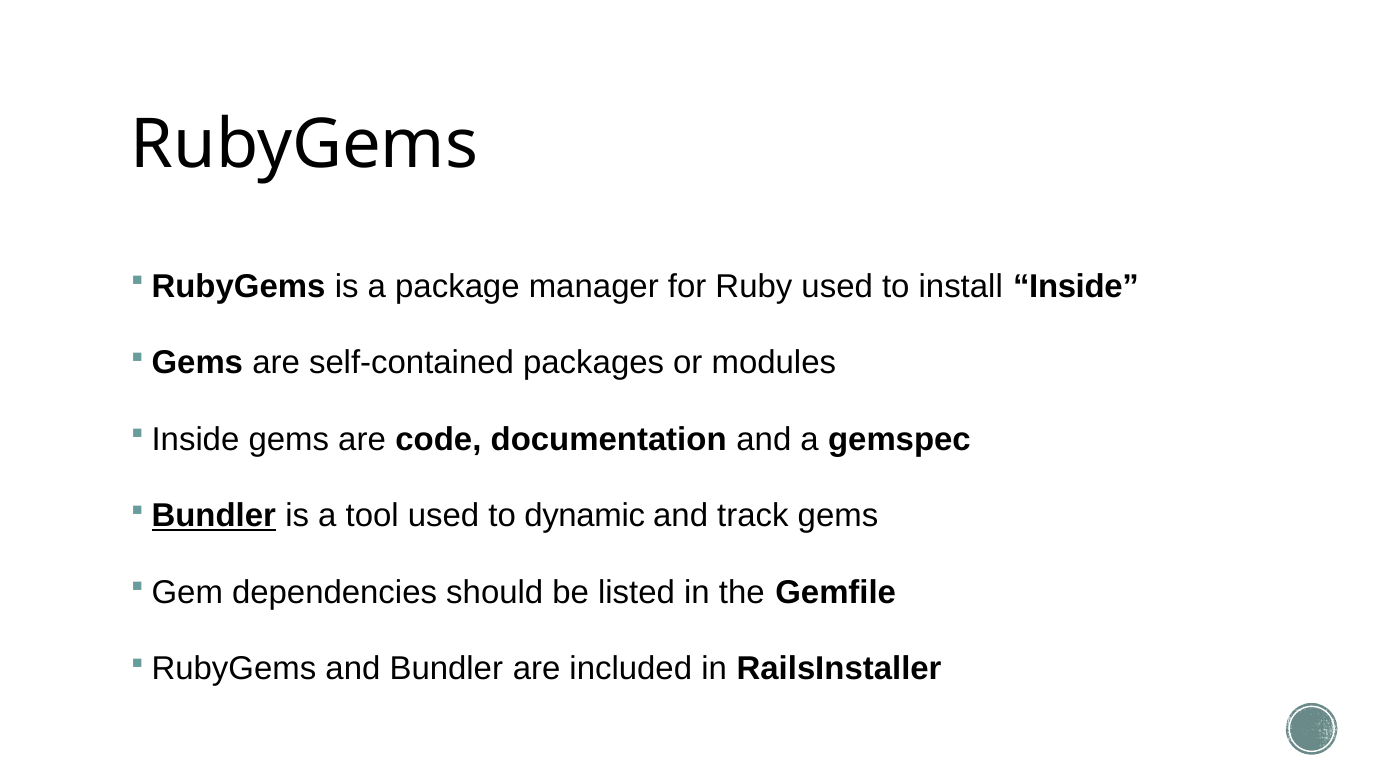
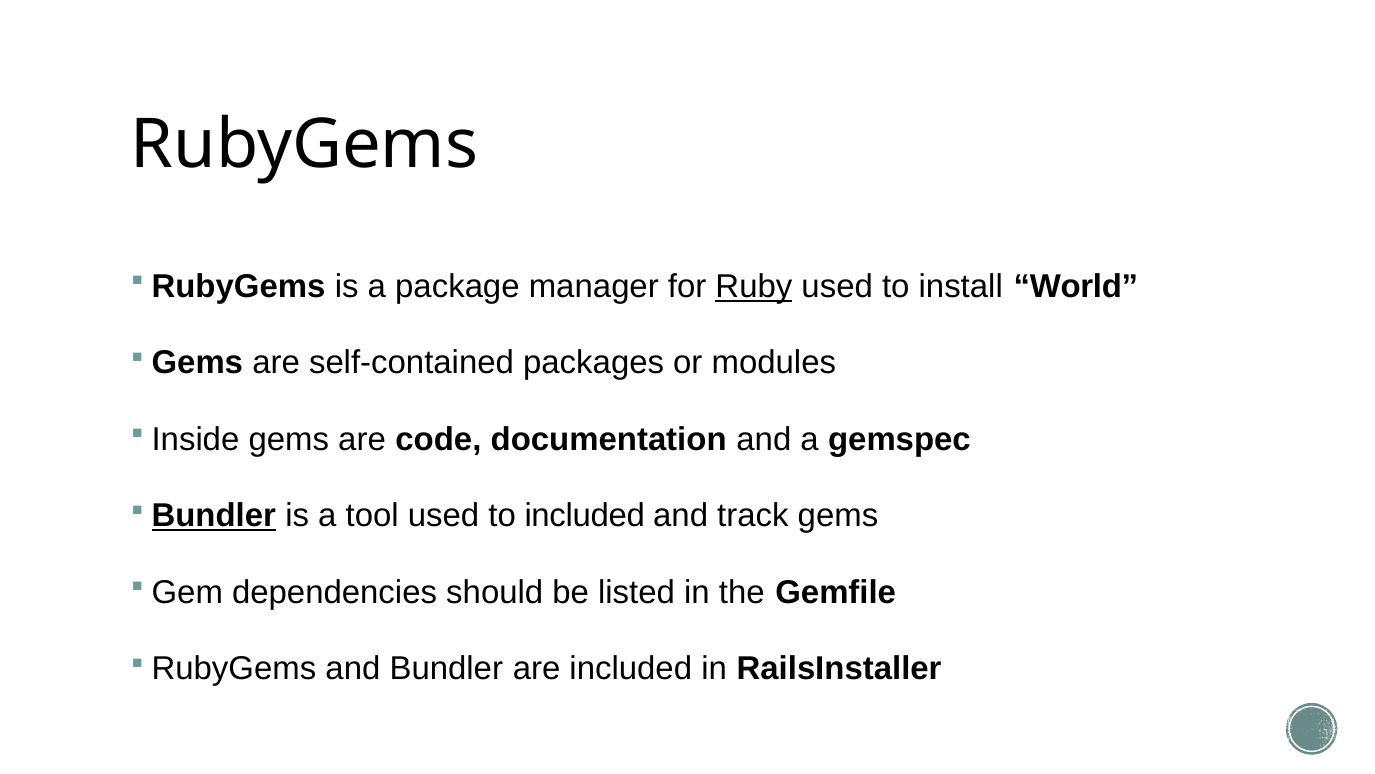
Ruby underline: none -> present (754, 286)
install Inside: Inside -> World (1076, 286)
to dynamic: dynamic -> included (585, 515)
